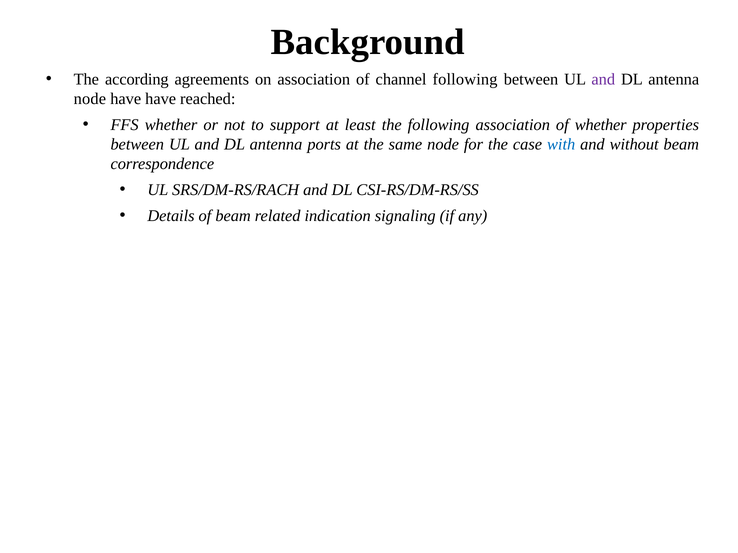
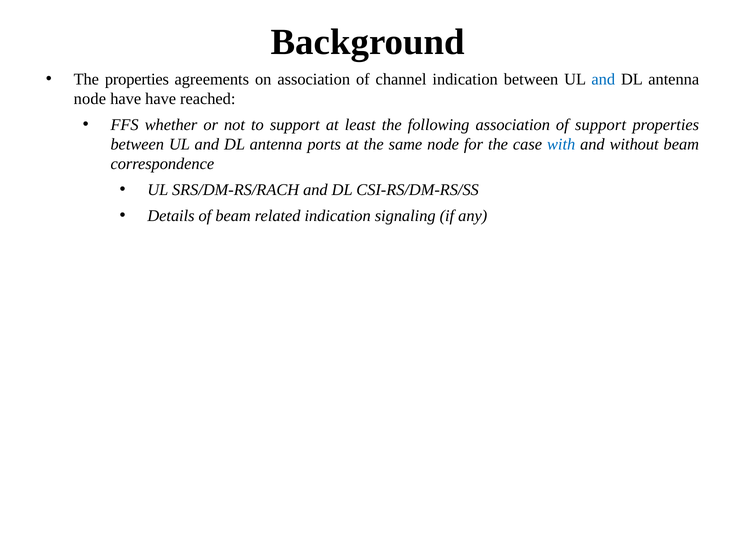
The according: according -> properties (137, 79)
channel following: following -> indication (465, 79)
and colour: purple -> blue (603, 79)
of whether: whether -> support (601, 125)
